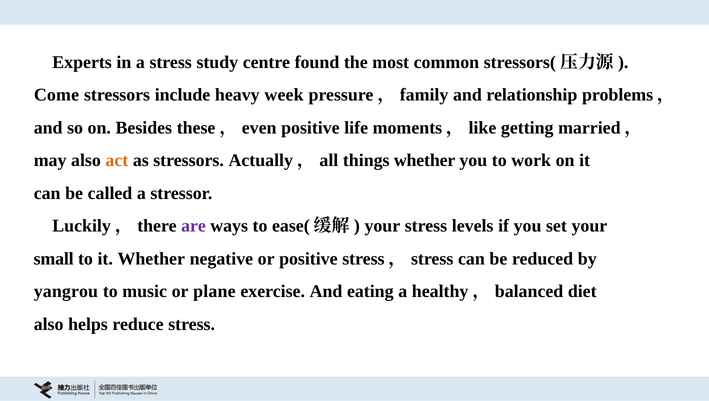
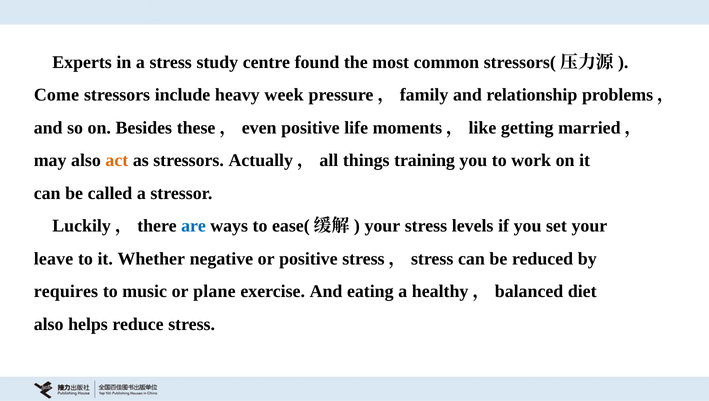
things whether: whether -> training (425, 160)
are colour: purple -> blue (194, 226)
small: small -> leave (54, 259)
yangrou: yangrou -> requires (66, 291)
